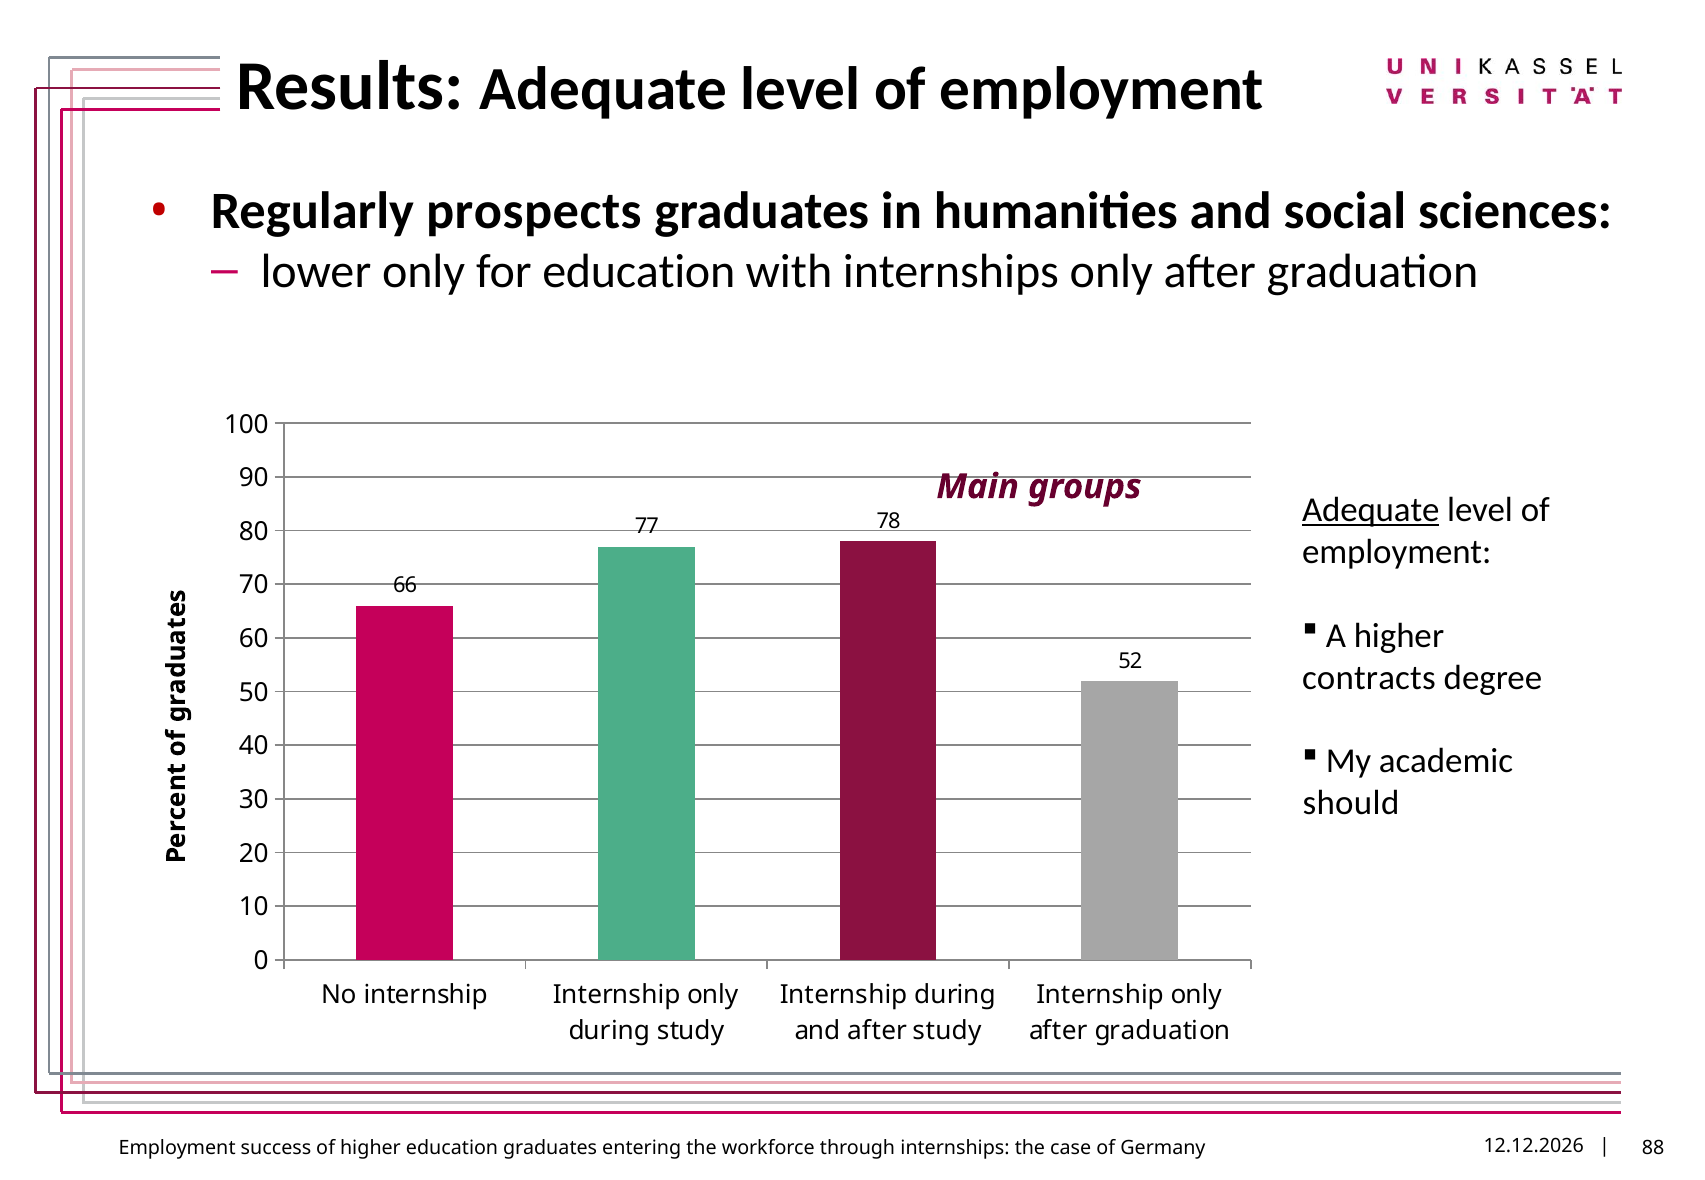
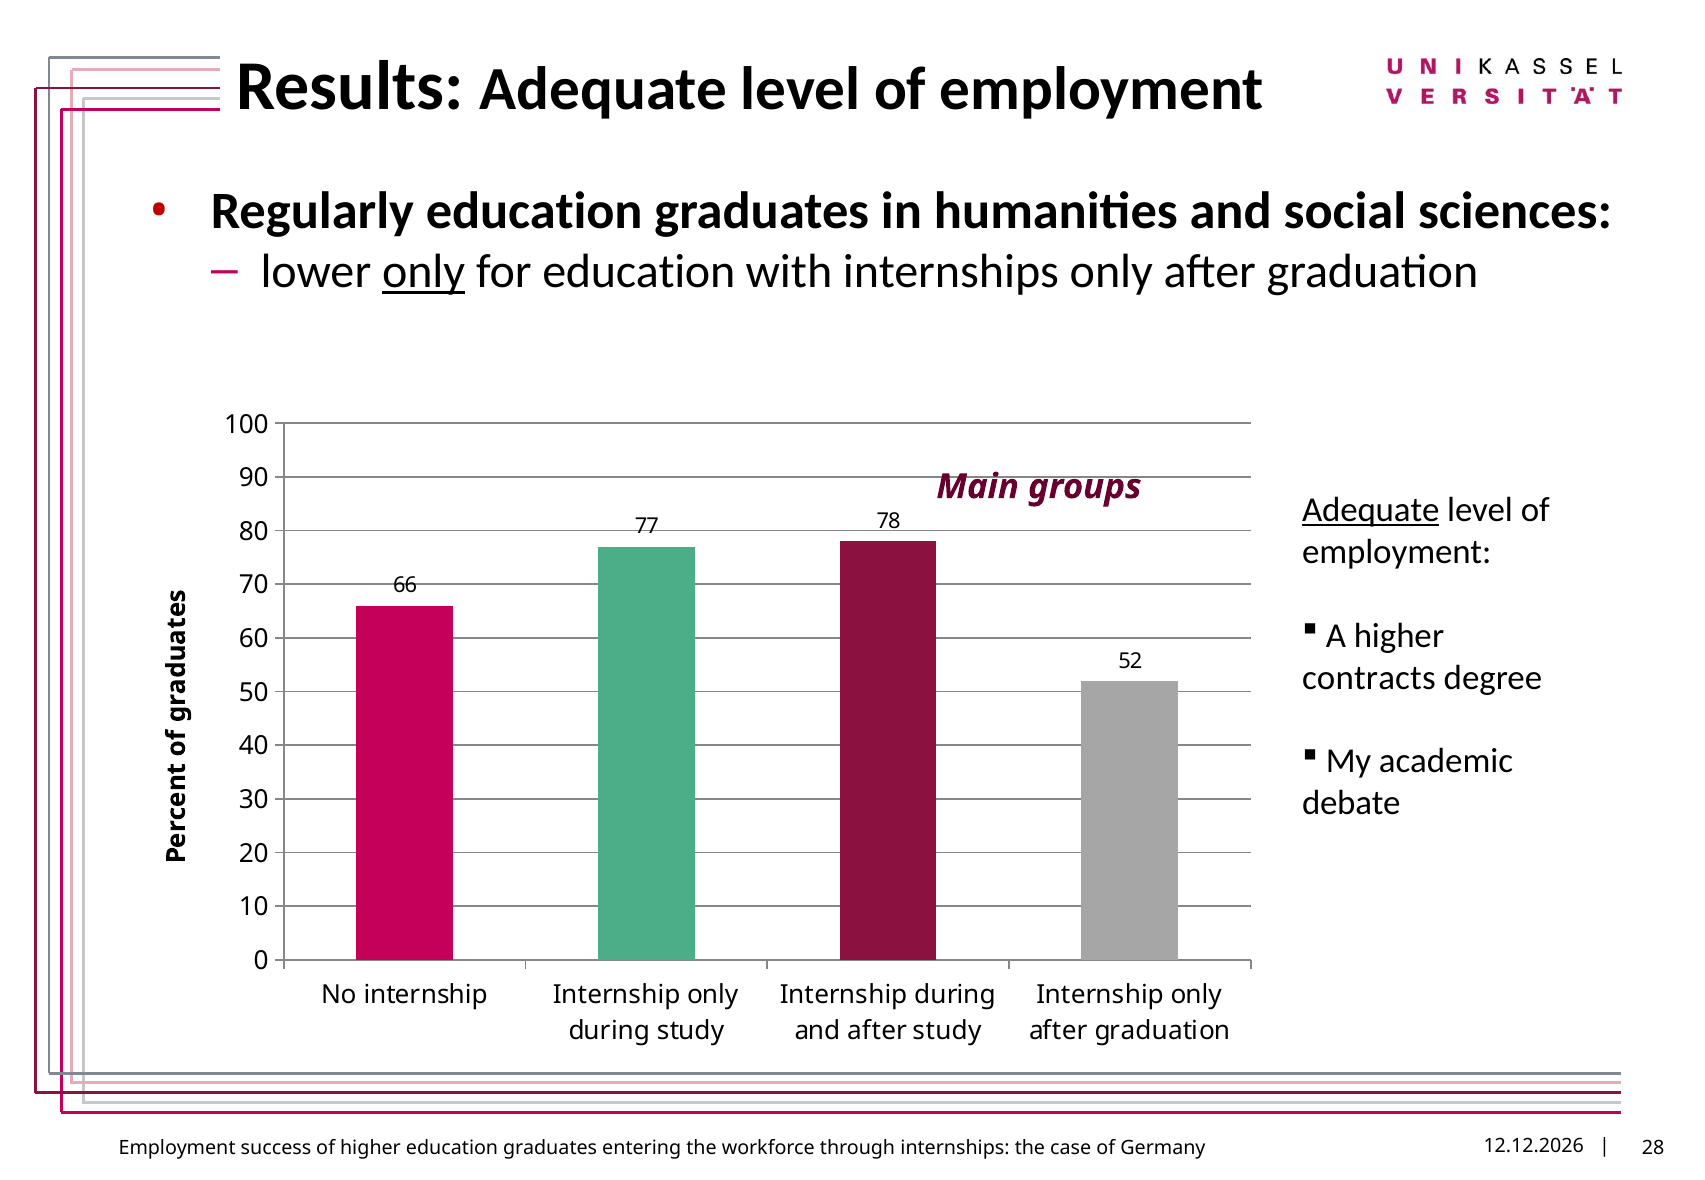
Regularly prospects: prospects -> education (534, 212)
only underline: none -> present (424, 272)
should: should -> debate (1351, 804)
88: 88 -> 28 (1653, 1149)
